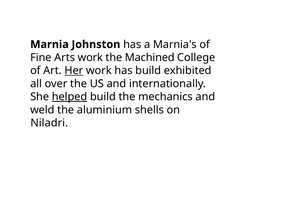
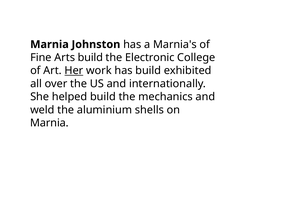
Arts work: work -> build (90, 58)
Machined: Machined -> Electronic (150, 58)
helped underline: present -> none (70, 97)
Niladri: Niladri -> Marnia (49, 123)
